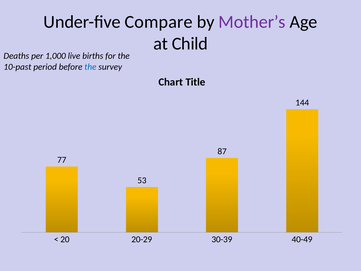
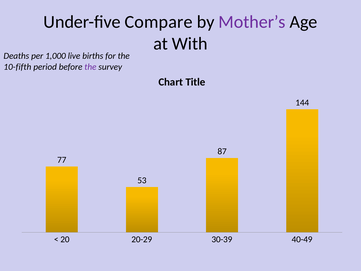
Child: Child -> With (190, 44)
10-past: 10-past -> 10-fifth (17, 67)
the colour: blue -> purple (90, 67)
